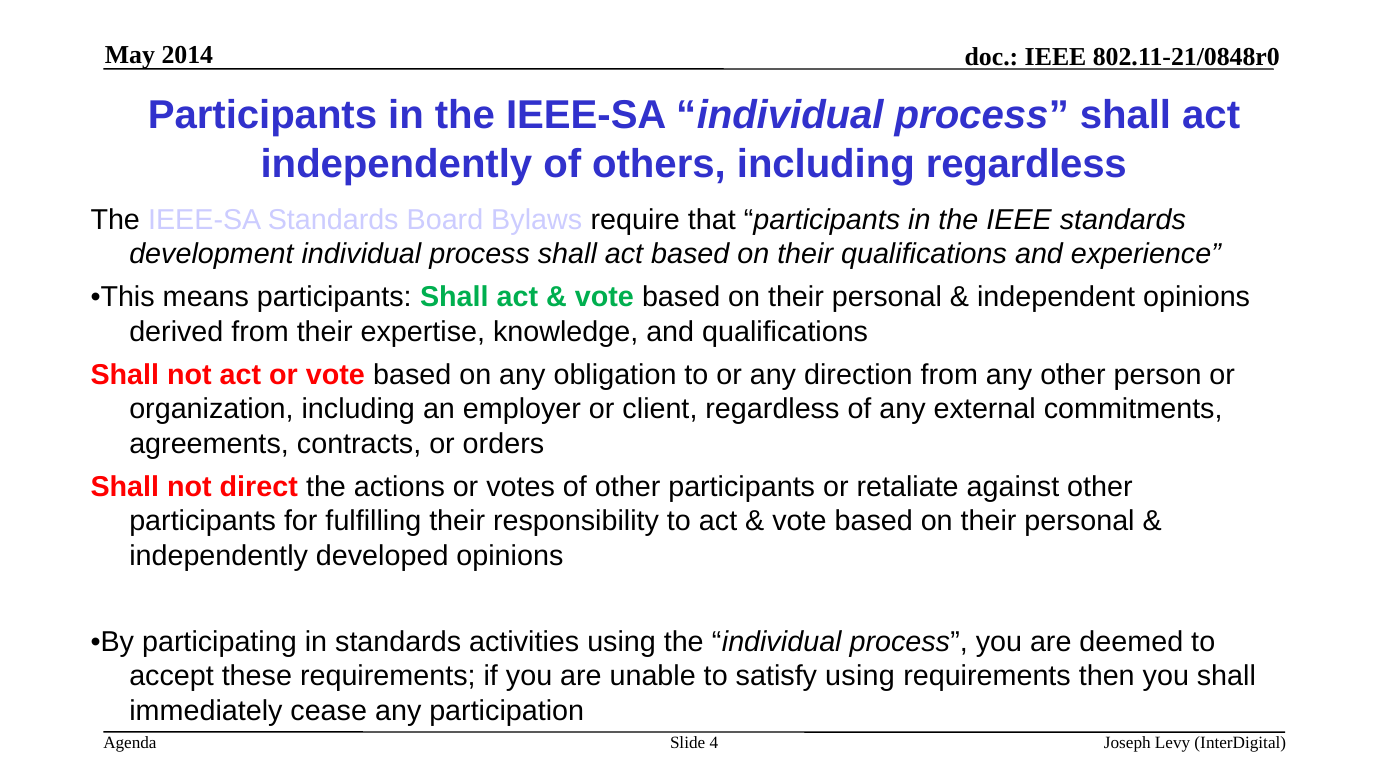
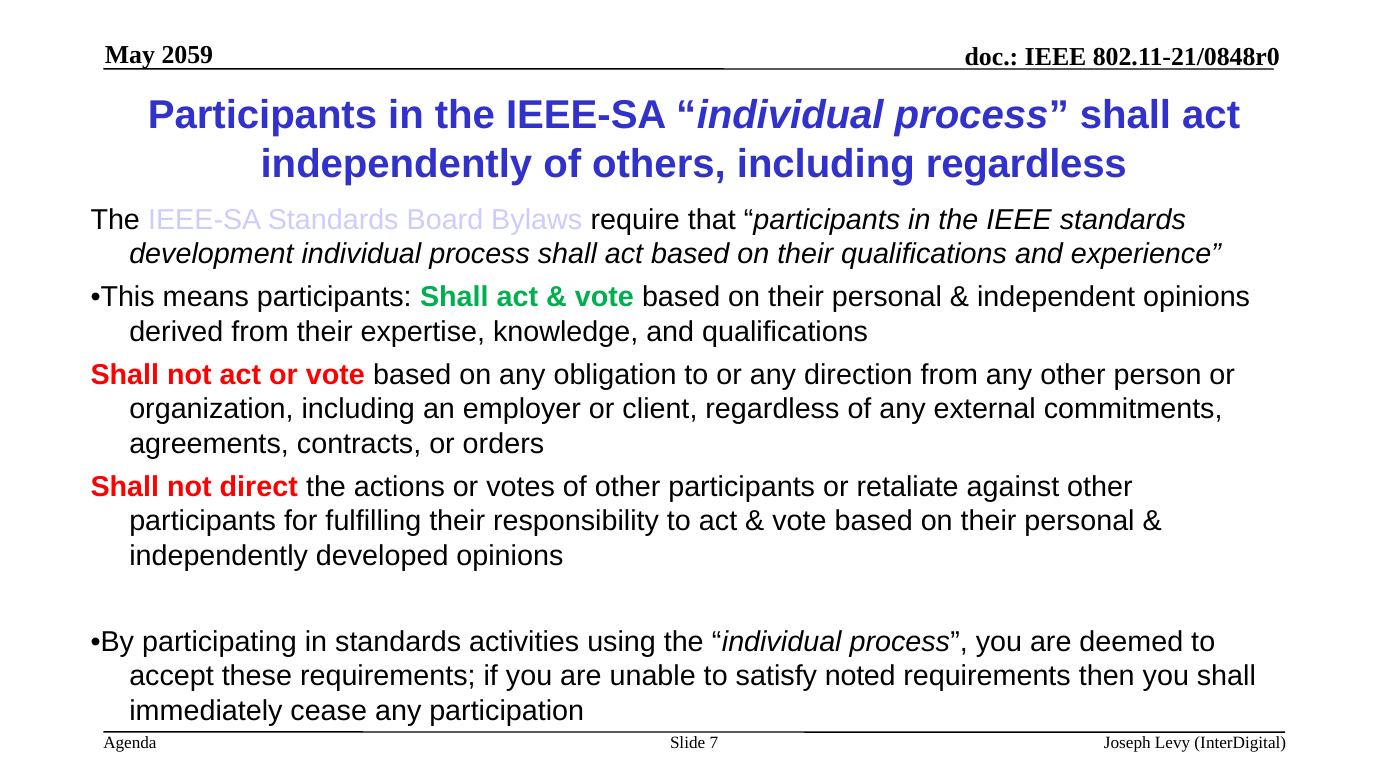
2014: 2014 -> 2059 (187, 55)
satisfy using: using -> noted (860, 676)
4: 4 -> 7 (714, 743)
